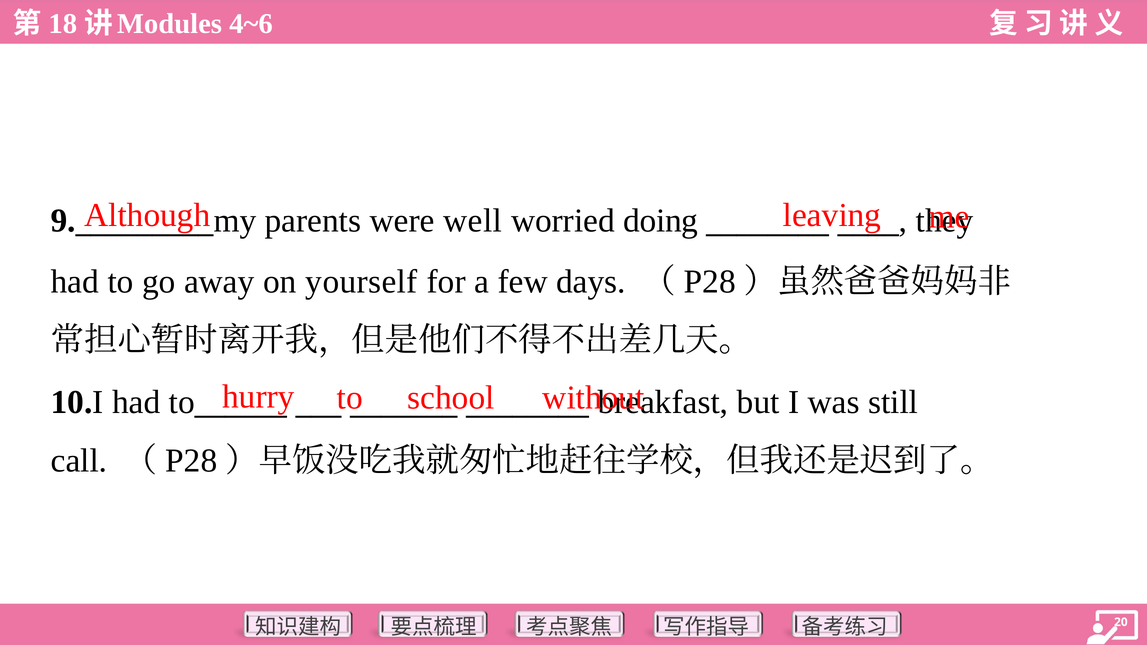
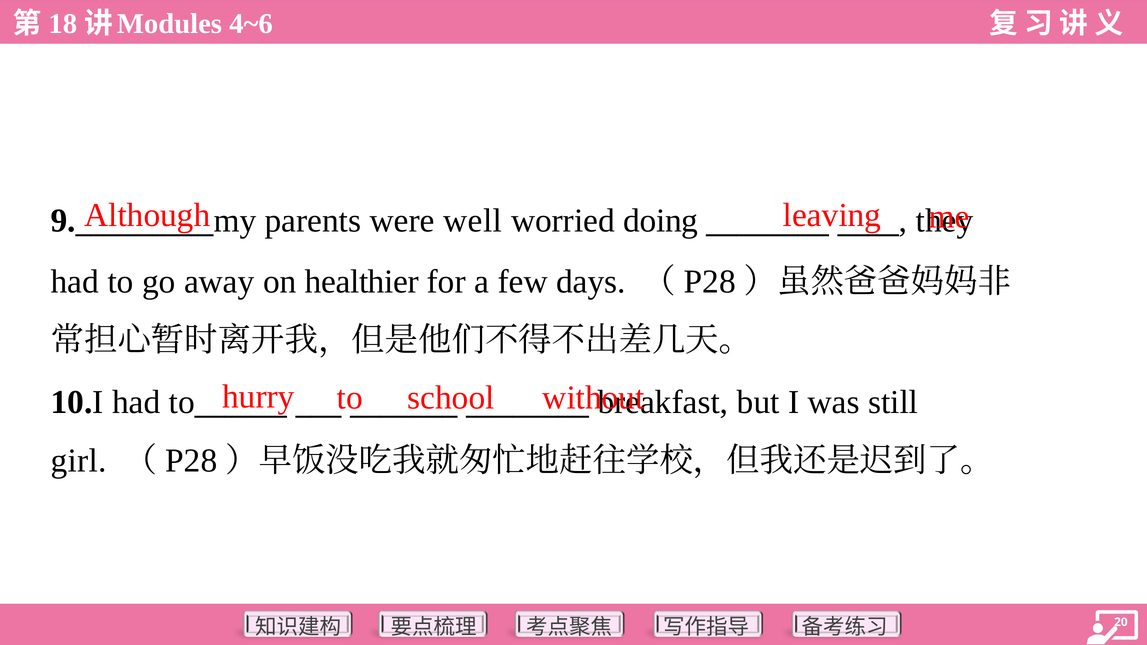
yourself: yourself -> healthier (362, 282)
call: call -> girl (79, 461)
